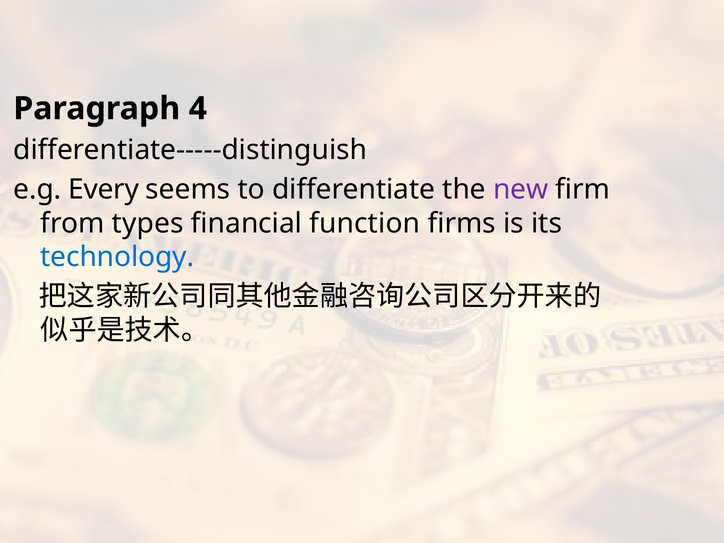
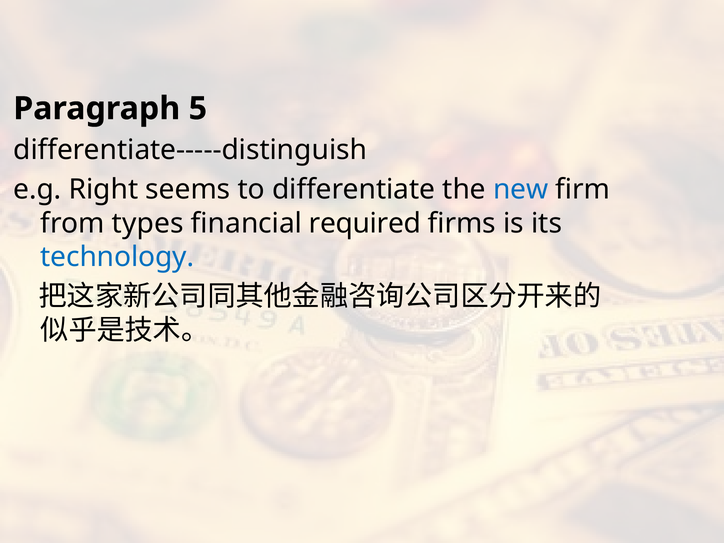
4: 4 -> 5 (198, 109)
Every: Every -> Right (103, 190)
new colour: purple -> blue (521, 190)
function: function -> required (365, 223)
